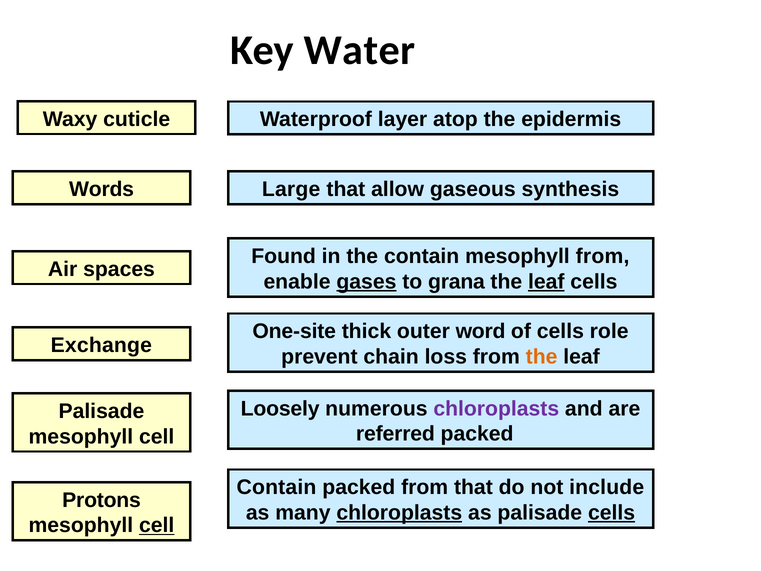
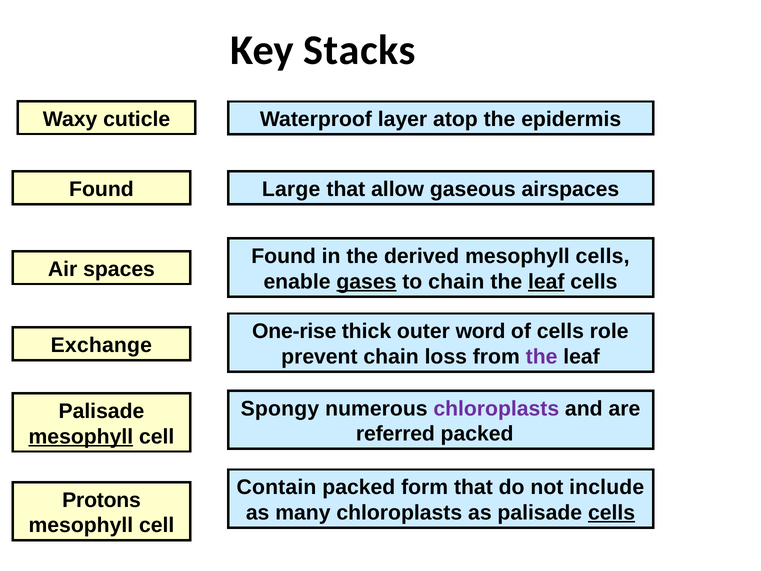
Water: Water -> Stacks (359, 50)
Words: Words -> Found (101, 189)
synthesis: synthesis -> airspaces (570, 189)
the contain: contain -> derived (422, 256)
mesophyll from: from -> cells (603, 256)
to grana: grana -> chain (456, 282)
One-site: One-site -> One-rise (294, 331)
the colour: orange -> purple (542, 357)
Loosely: Loosely -> Spongy (280, 408)
mesophyll underline: none -> present (81, 436)
packed from: from -> form (425, 487)
chloroplasts underline: present -> none (399, 513)
cell underline: present -> none (157, 525)
